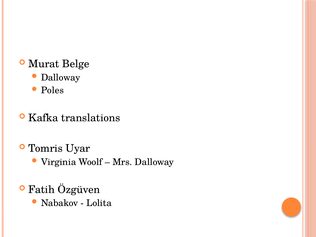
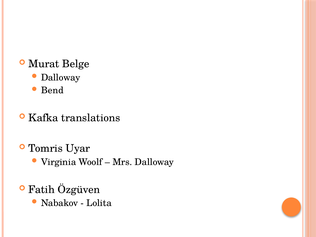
Poles: Poles -> Bend (52, 90)
